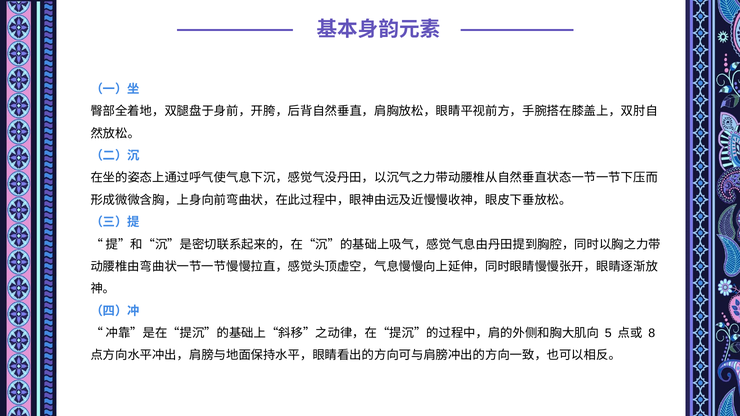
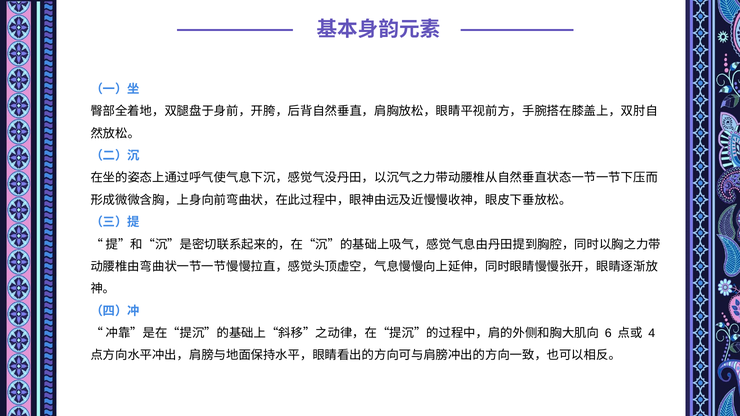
5: 5 -> 6 (608, 333)
8: 8 -> 4 (652, 333)
